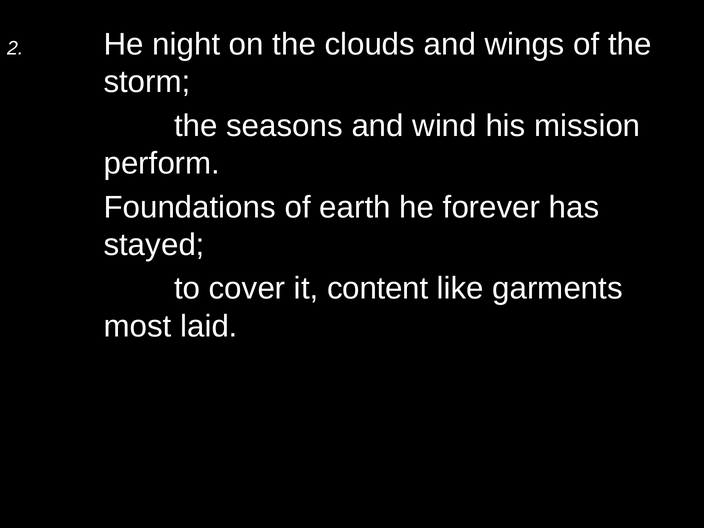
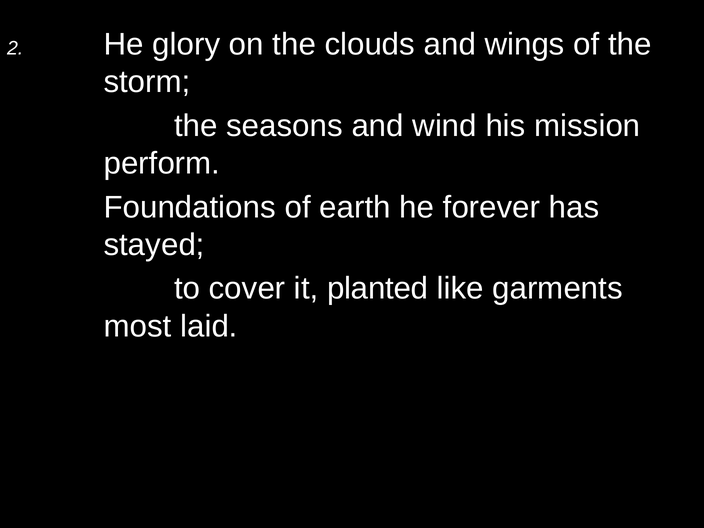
night: night -> glory (186, 45)
content: content -> planted (378, 289)
